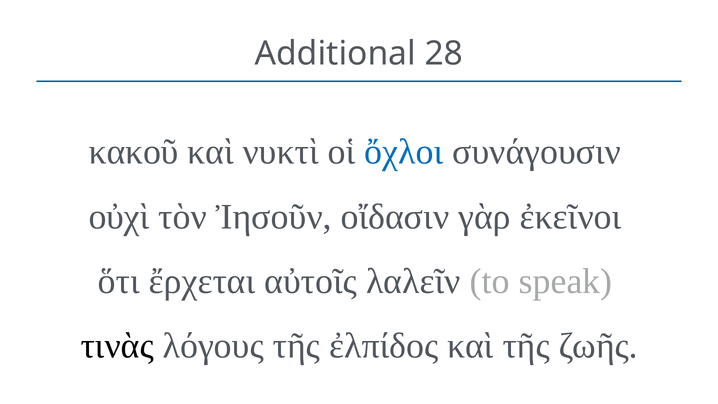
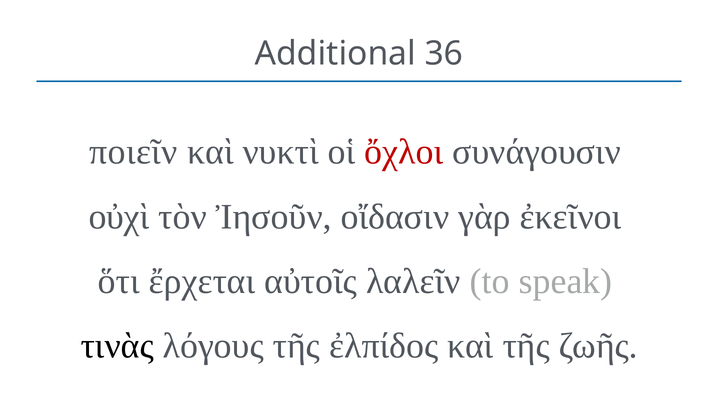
28: 28 -> 36 (444, 53)
κακοῦ: κακοῦ -> ποιεῖν (133, 152)
ὄχλοι colour: blue -> red (404, 152)
